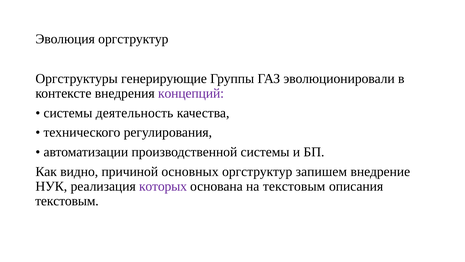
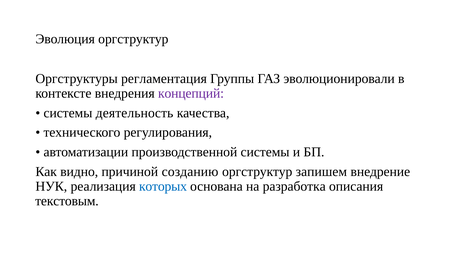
генерирующие: генерирующие -> регламентация (164, 79)
основных: основных -> созданию (190, 171)
которых colour: purple -> blue (163, 186)
на текстовым: текстовым -> разработка (294, 186)
